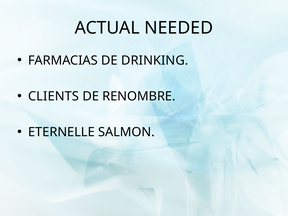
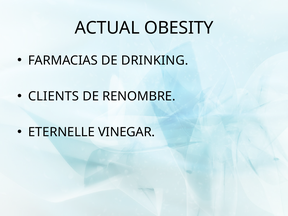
NEEDED: NEEDED -> OBESITY (179, 28)
SALMON: SALMON -> VINEGAR (126, 132)
